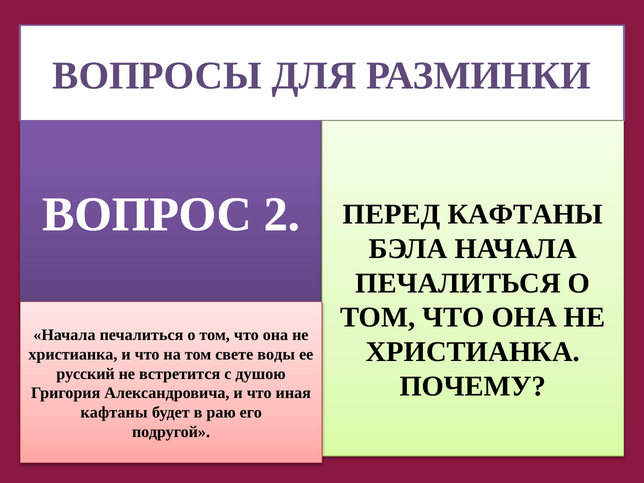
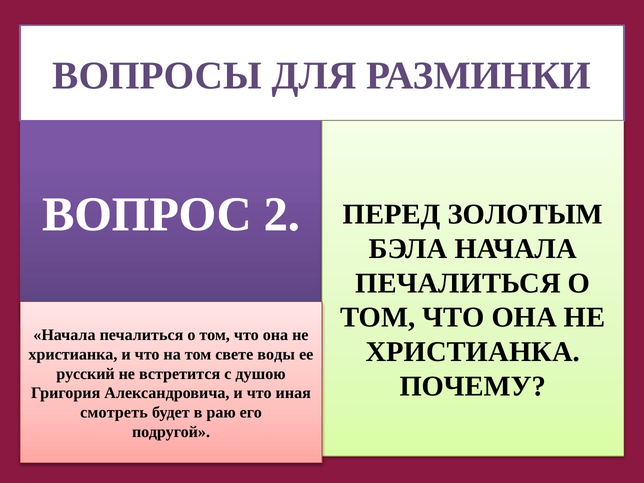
ПЕРЕД КАФТАНЫ: КАФТАНЫ -> ЗОЛОТЫМ (525, 214)
кафтаны: кафтаны -> смотреть (114, 412)
